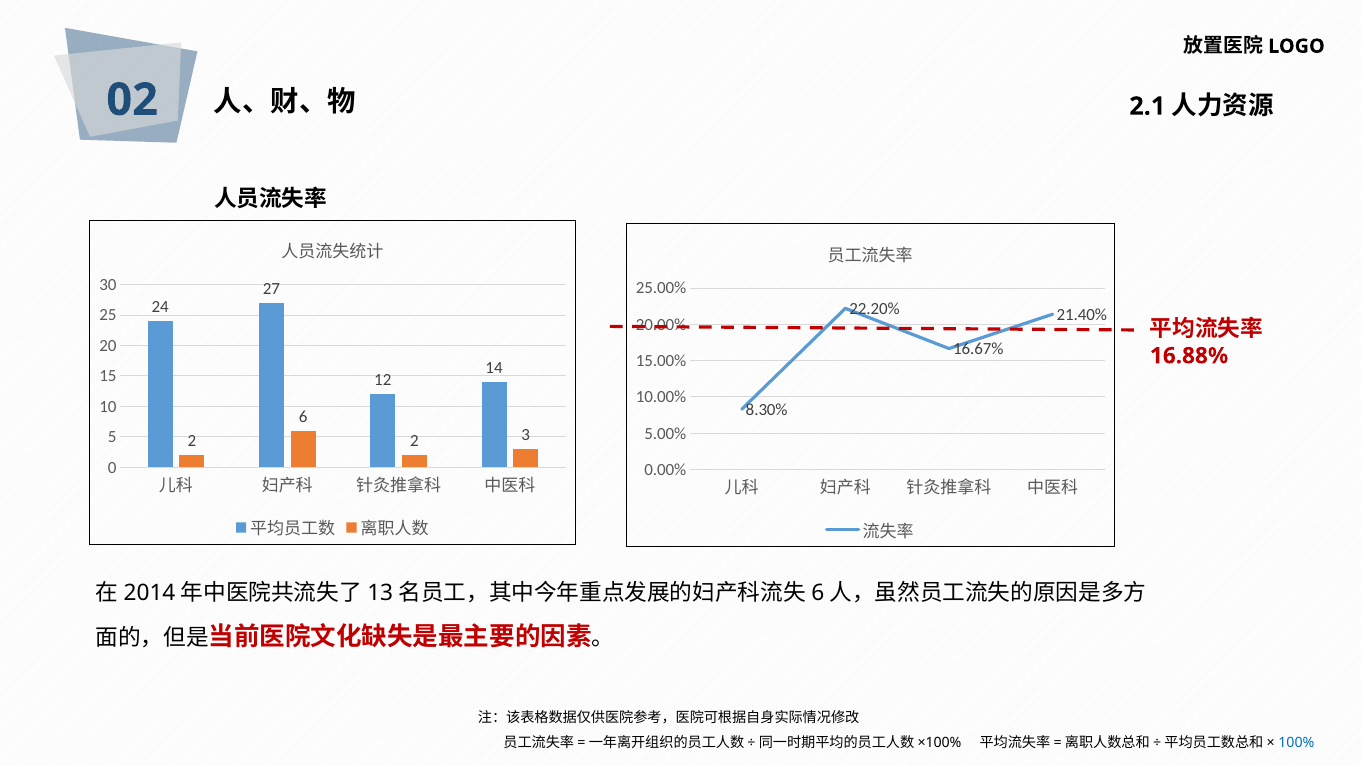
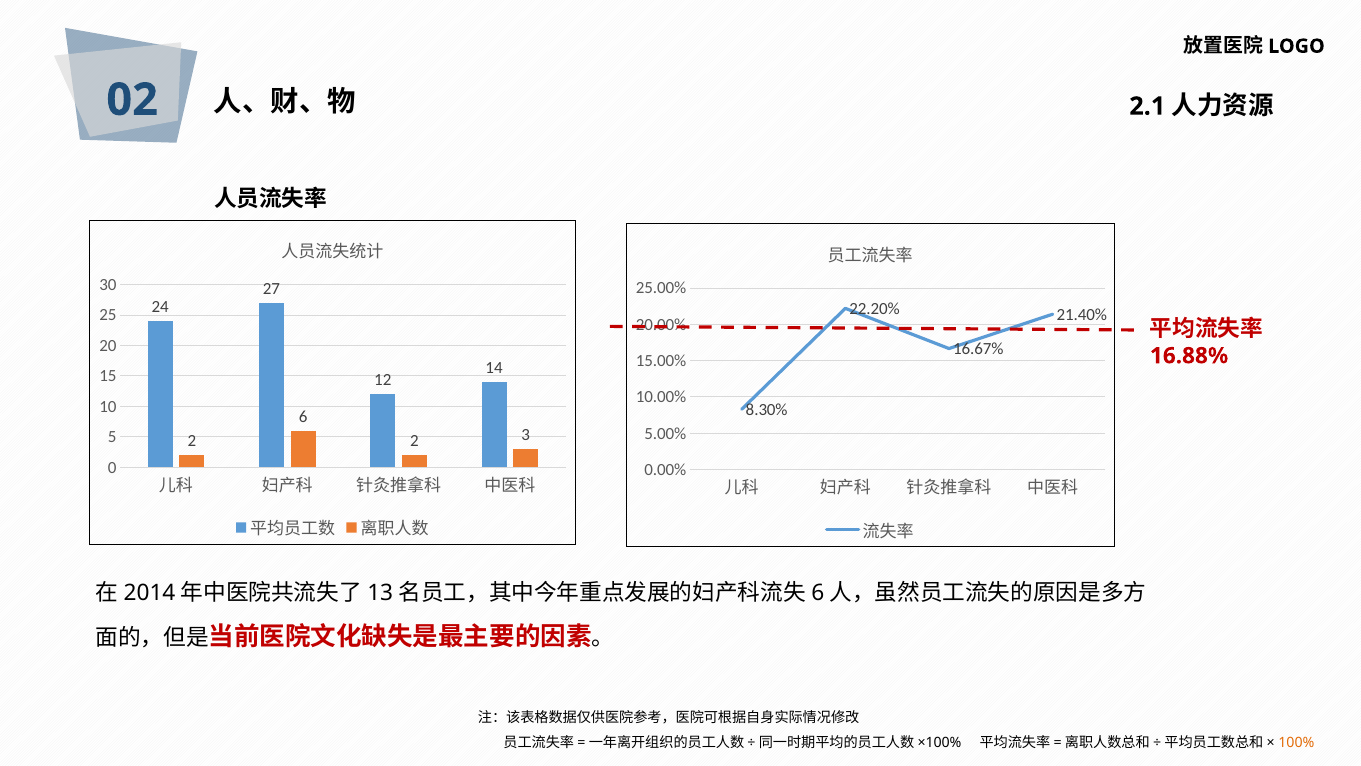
100% colour: blue -> orange (1296, 743)
